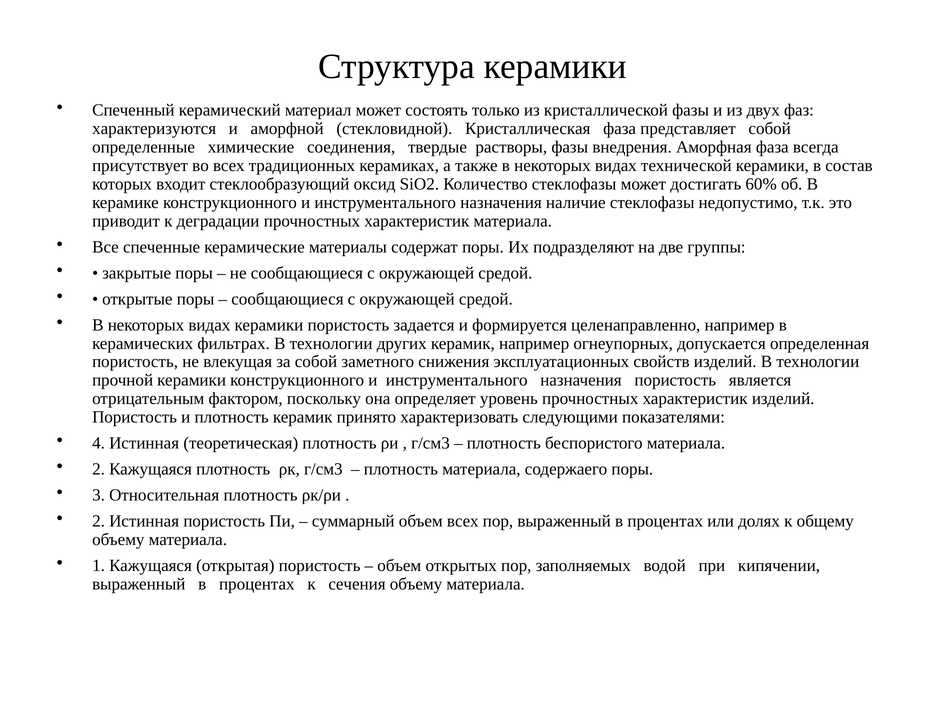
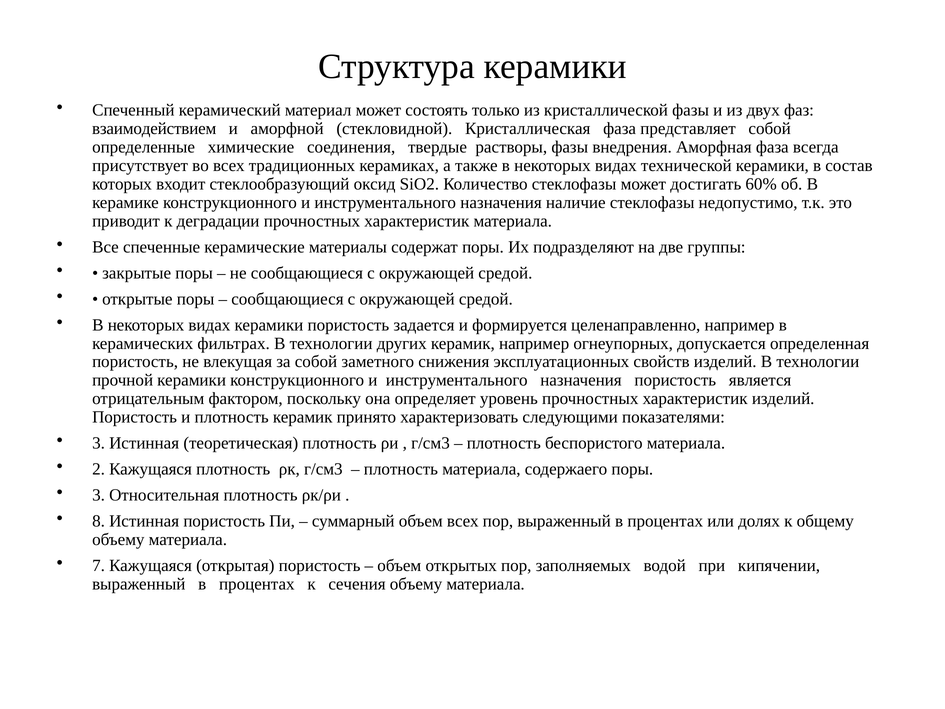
характеризуются: характеризуются -> взаимодействием (154, 129)
4: 4 -> 3 (99, 443)
2: 2 -> 8 (99, 521)
1: 1 -> 7 (99, 566)
